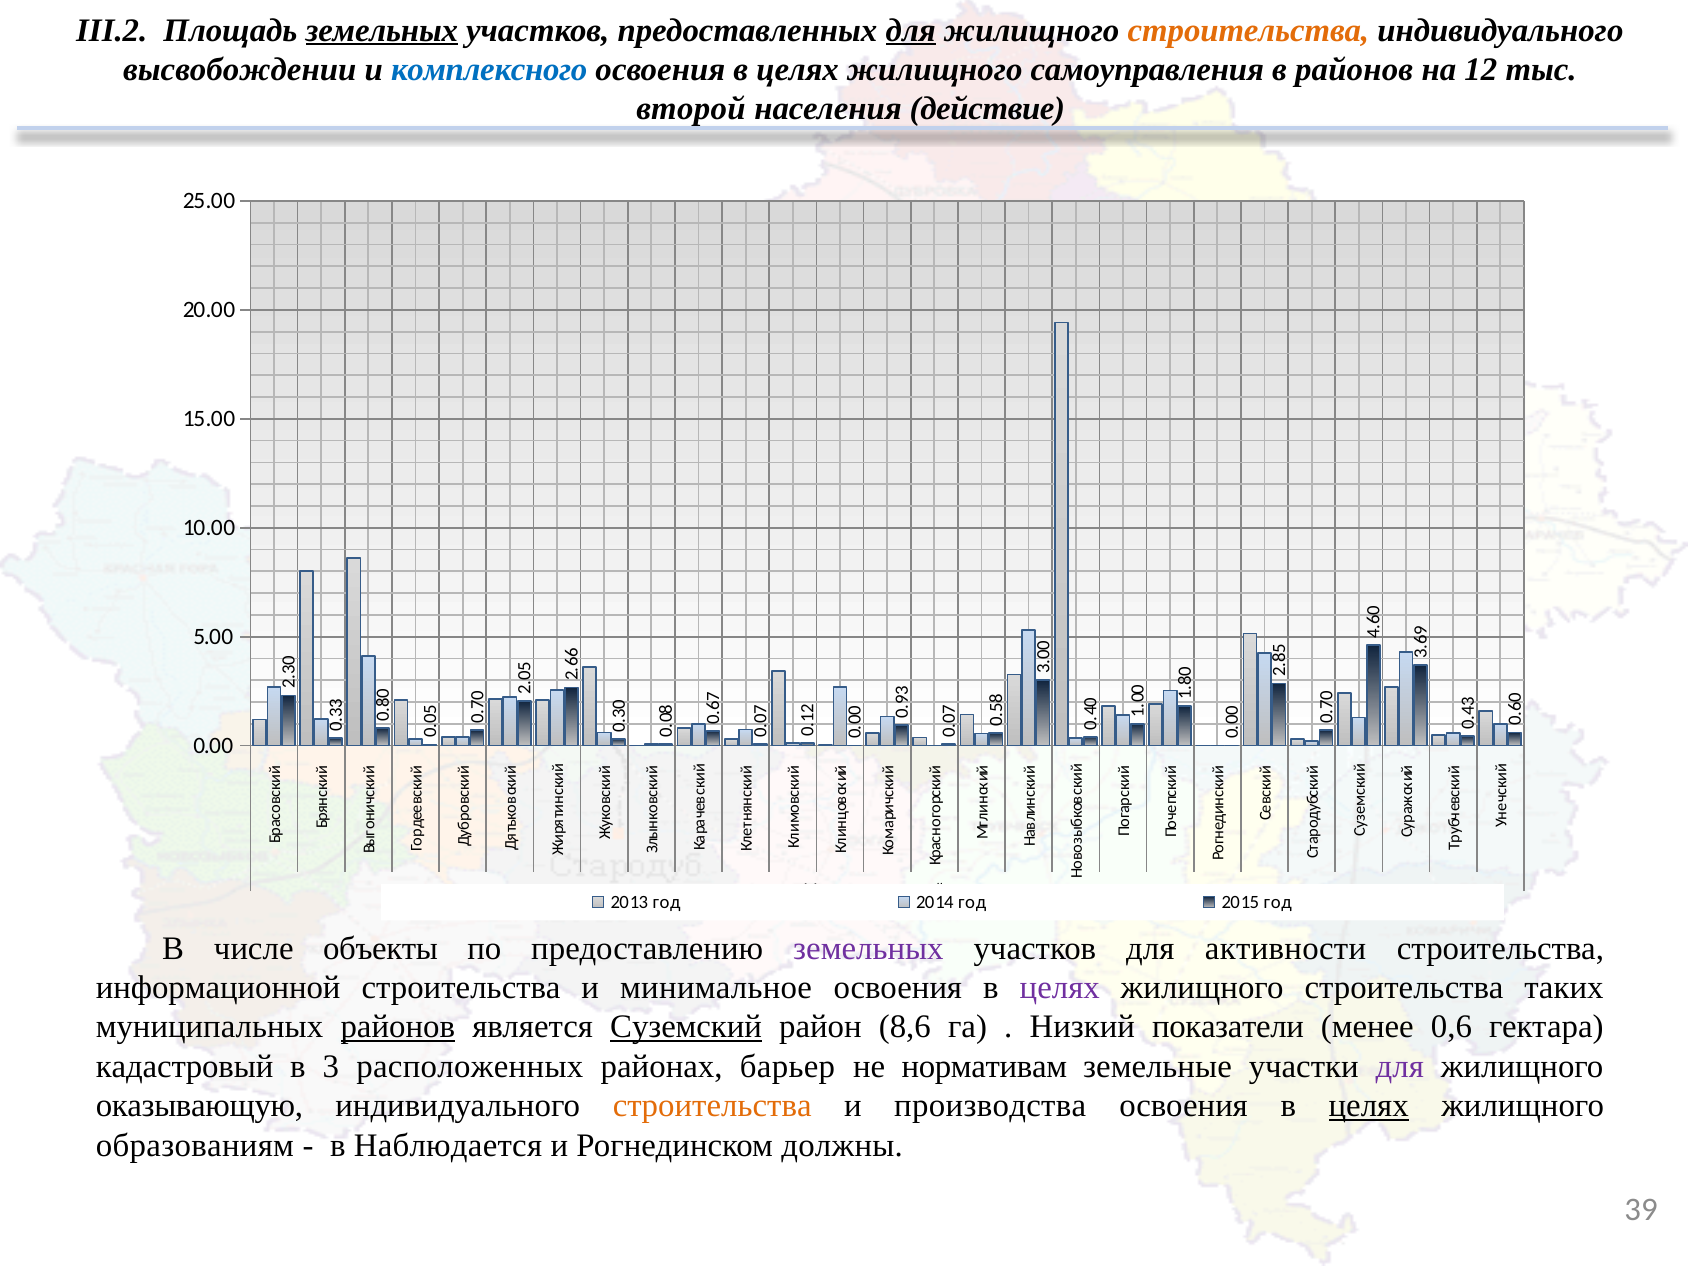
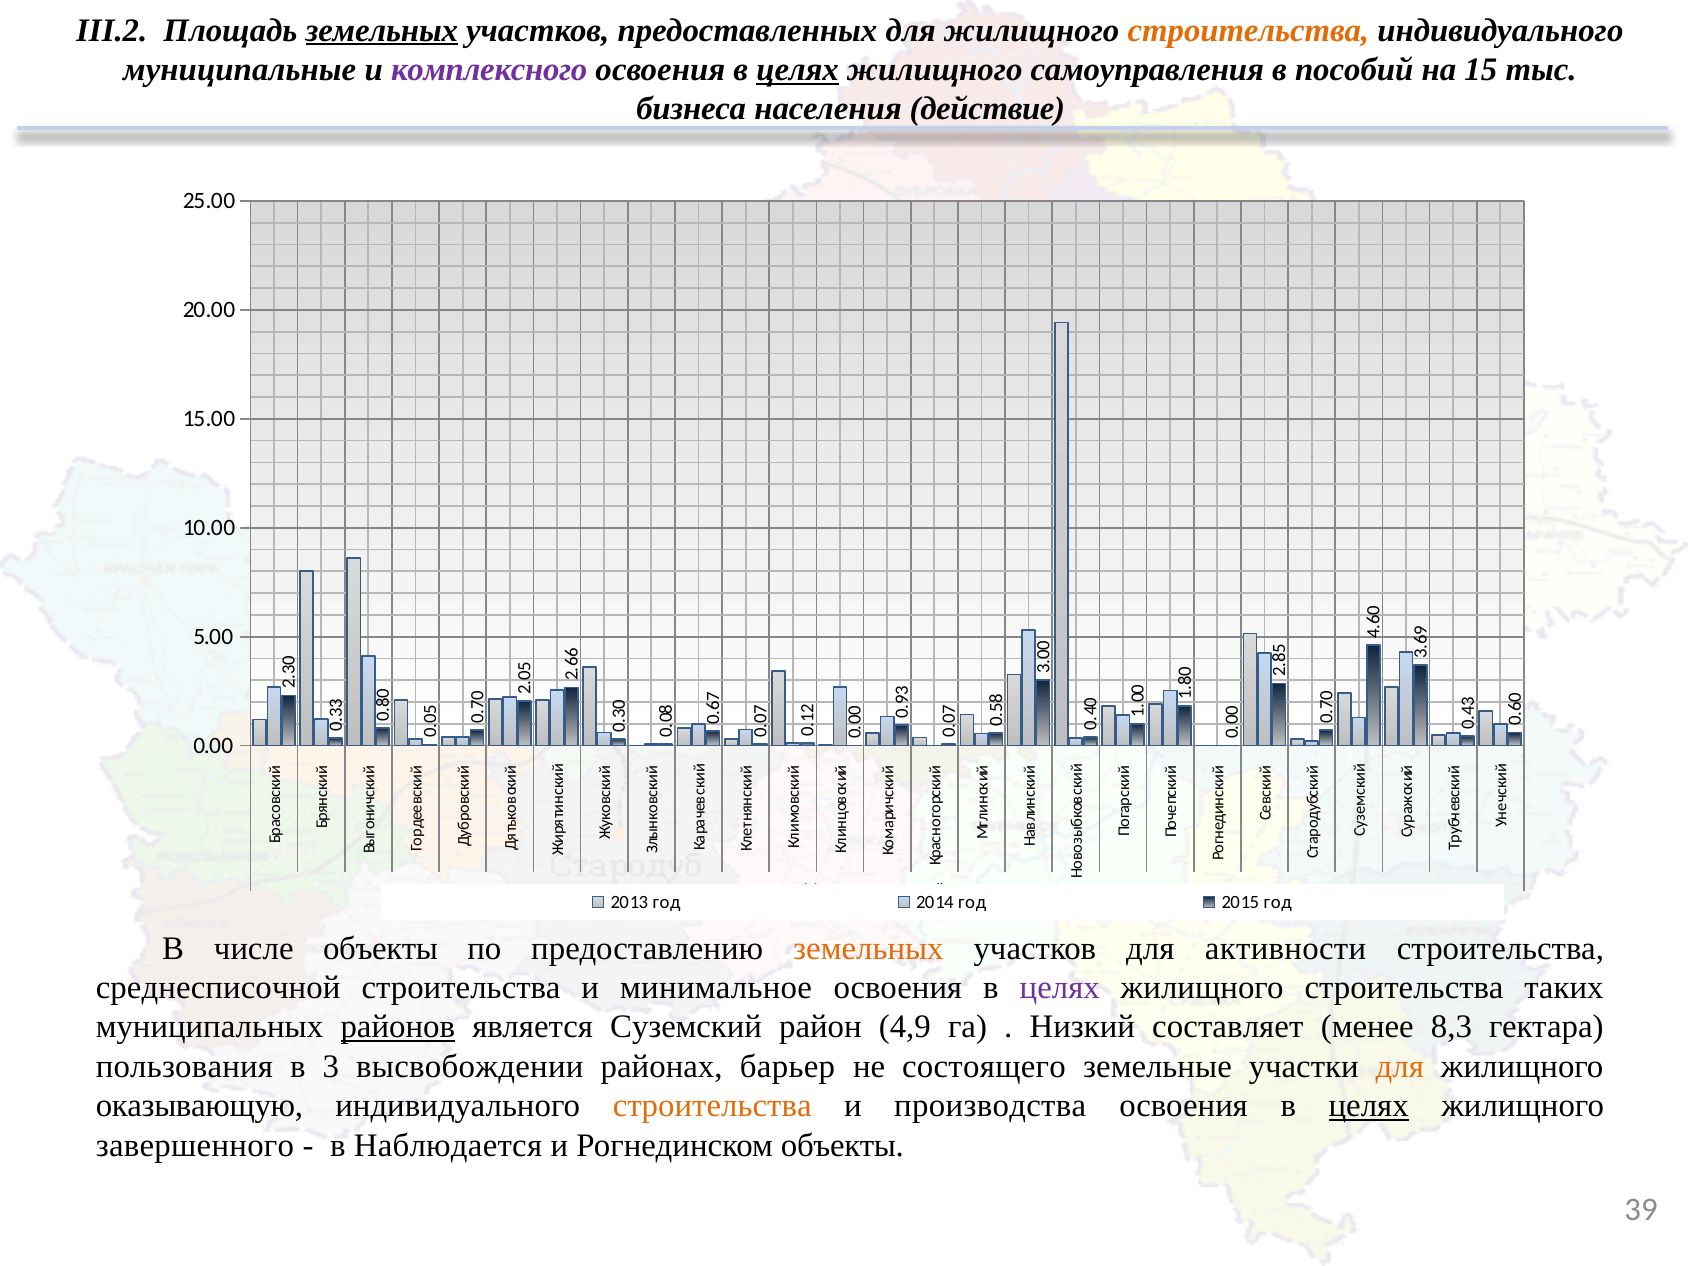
для underline: present -> none (911, 30)
высвобождении: высвобождении -> муниципальные (240, 70)
комплексного colour: blue -> purple (489, 70)
целях underline: none -> present (798, 70)
в районов: районов -> пособий (1354, 70)
12: 12 -> 15 (1481, 70)
второй: второй -> бизнеса (691, 109)
земельных colour: purple -> orange (868, 948)
информационной: информационной -> среднесписочной (218, 988)
Суземский underline: present -> none (686, 1027)
8,6: 8,6 -> 4,9 (905, 1027)
показатели: показатели -> составляет (1228, 1027)
0,6: 0,6 -> 8,3 (1451, 1027)
кадастровый: кадастровый -> пользования (184, 1067)
расположенных: расположенных -> высвобождении (470, 1067)
нормативам: нормативам -> состоящего (984, 1067)
для colour: purple -> orange (1400, 1067)
образованиям: образованиям -> завершенного (195, 1145)
Рогнединском должны: должны -> объекты (842, 1145)
